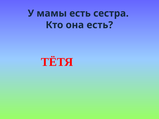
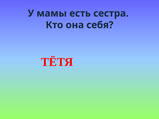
она есть: есть -> себя (100, 25)
